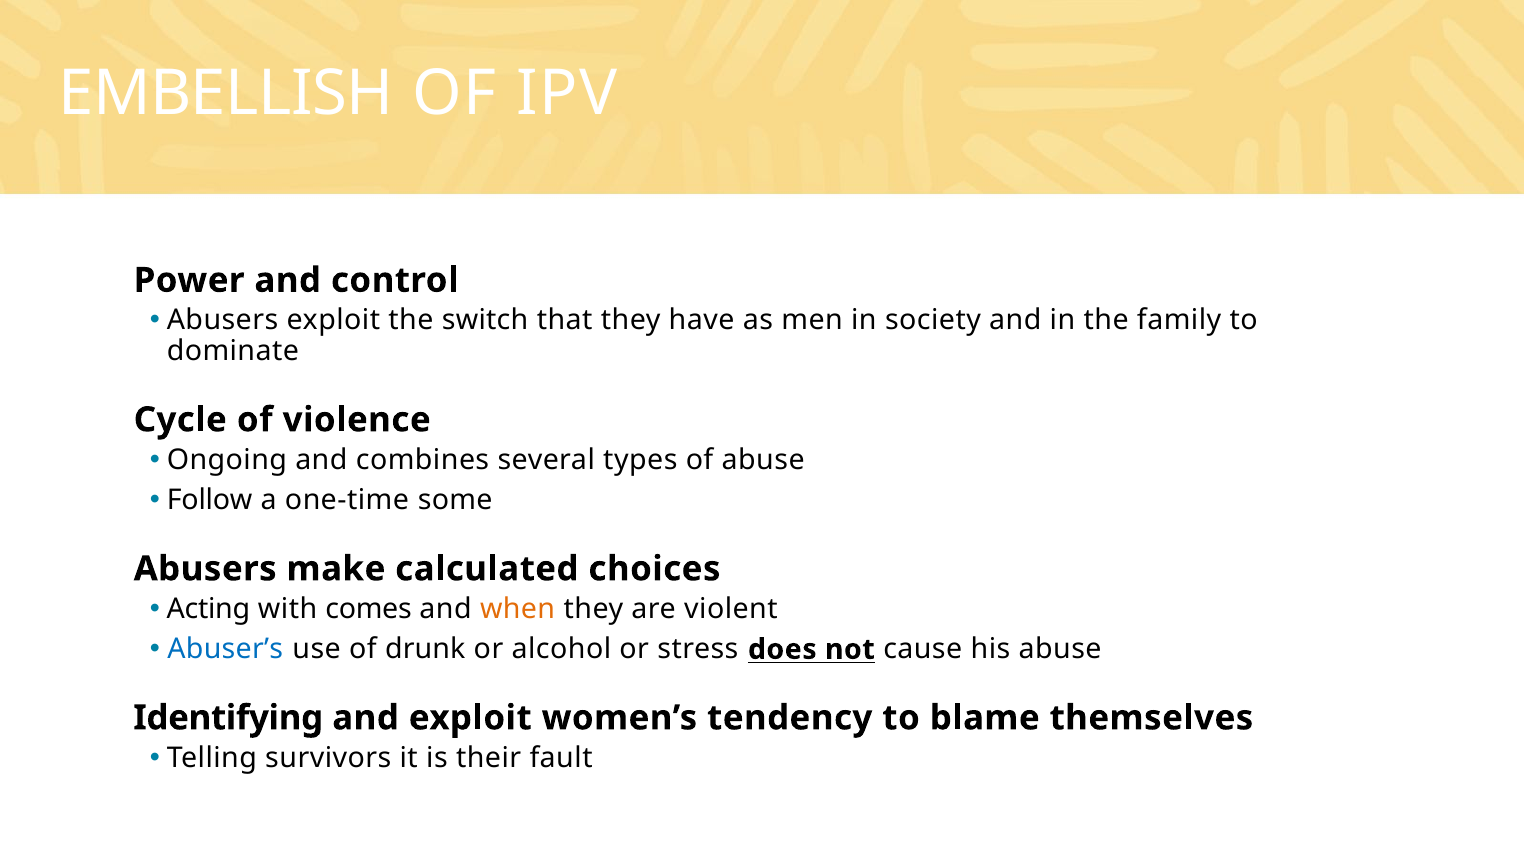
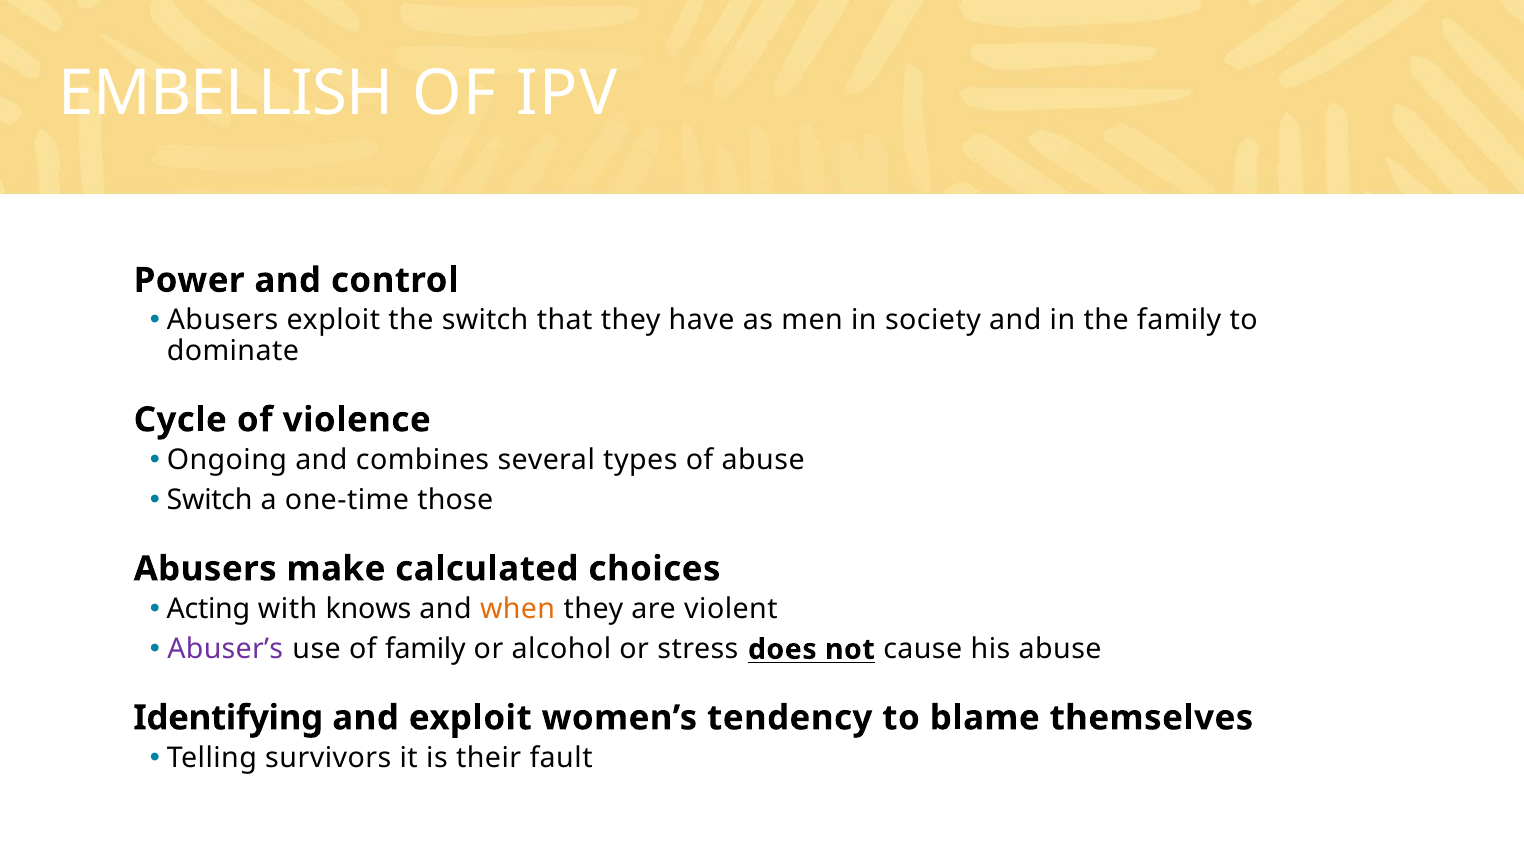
Follow: Follow -> Switch (210, 501)
some: some -> those (455, 501)
comes: comes -> knows (368, 609)
Abuser’s colour: blue -> purple (225, 650)
of drunk: drunk -> family (425, 650)
